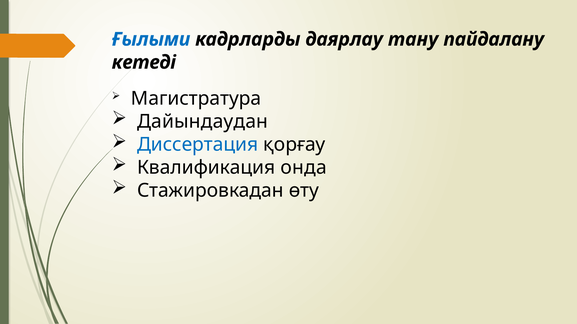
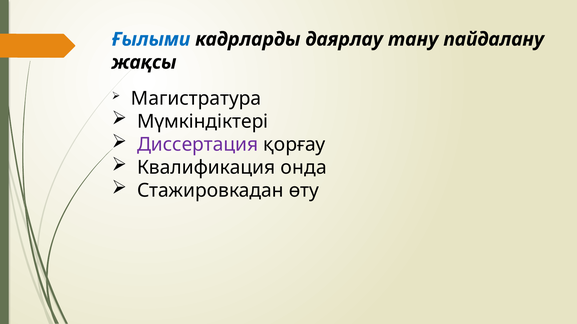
кетеді: кетеді -> жақсы (144, 62)
Дайындаудан: Дайындаудан -> Мүмкіндіктері (203, 122)
Диссертация colour: blue -> purple (198, 145)
